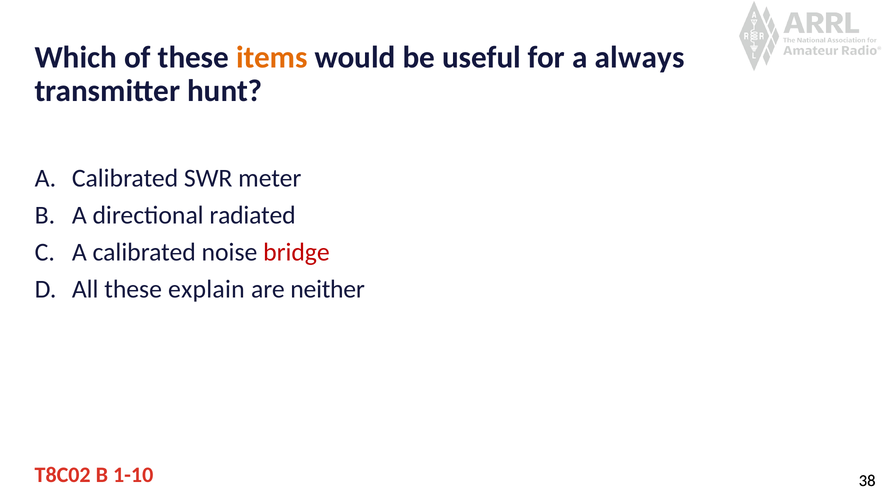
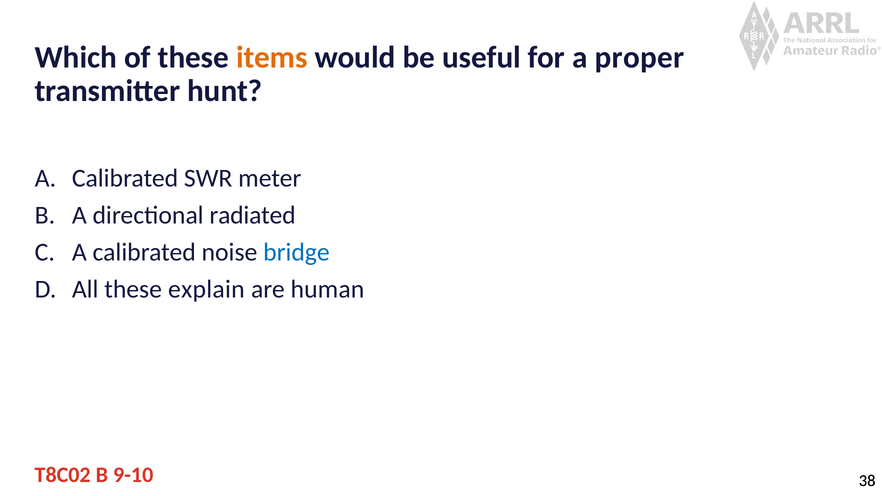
always: always -> proper (640, 57)
bridge colour: red -> blue (296, 252)
neither: neither -> human (327, 289)
1-10: 1-10 -> 9-10 (133, 475)
